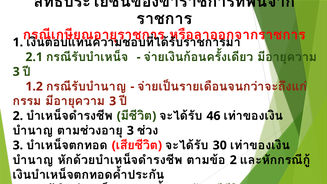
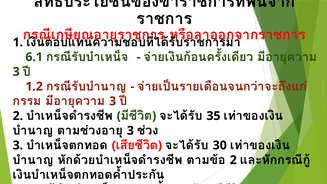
2.1: 2.1 -> 6.1 (34, 57)
46: 46 -> 35 (213, 116)
